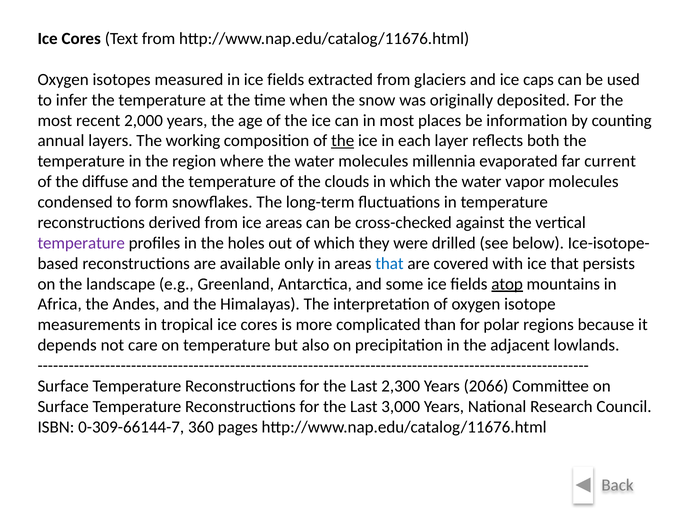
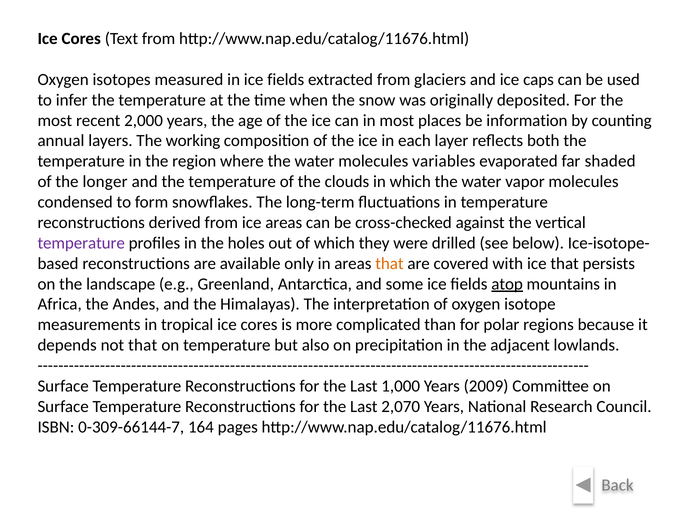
the underline: present -> none (343, 141)
millennia: millennia -> variables (444, 161)
current: current -> shaded (610, 161)
diffuse: diffuse -> longer (105, 182)
that colour: blue -> orange (389, 263)
not care: care -> that (143, 345)
2,300: 2,300 -> 1,000 (401, 386)
2066: 2066 -> 2009 (486, 386)
3,000: 3,000 -> 2,070 (401, 406)
360: 360 -> 164 (201, 427)
